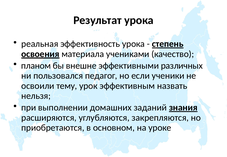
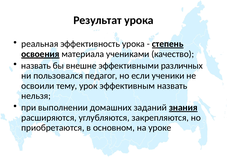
планом: планом -> назвать (36, 66)
